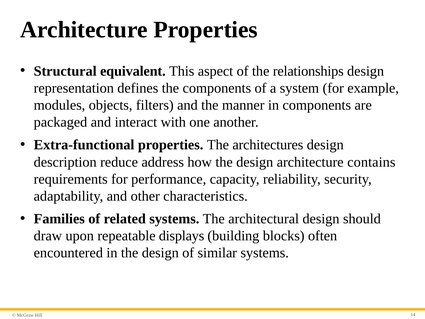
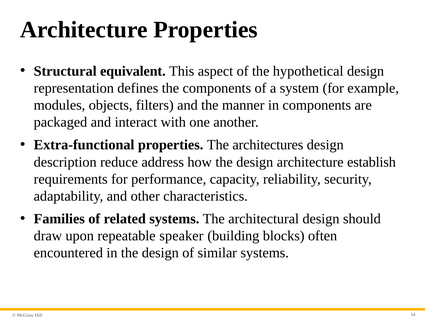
relationships: relationships -> hypothetical (308, 71)
contains: contains -> establish (372, 162)
displays: displays -> speaker (181, 236)
